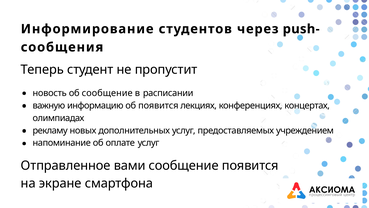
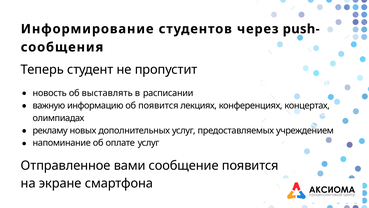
об сообщение: сообщение -> выставлять (107, 93)
